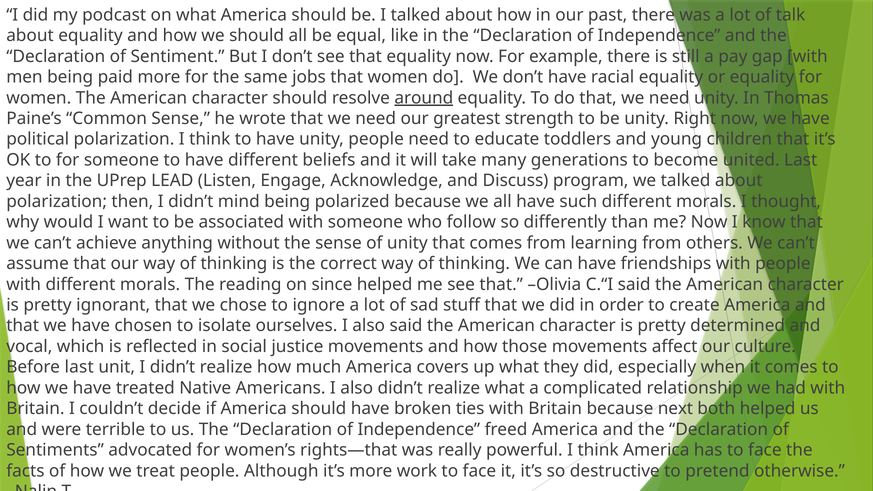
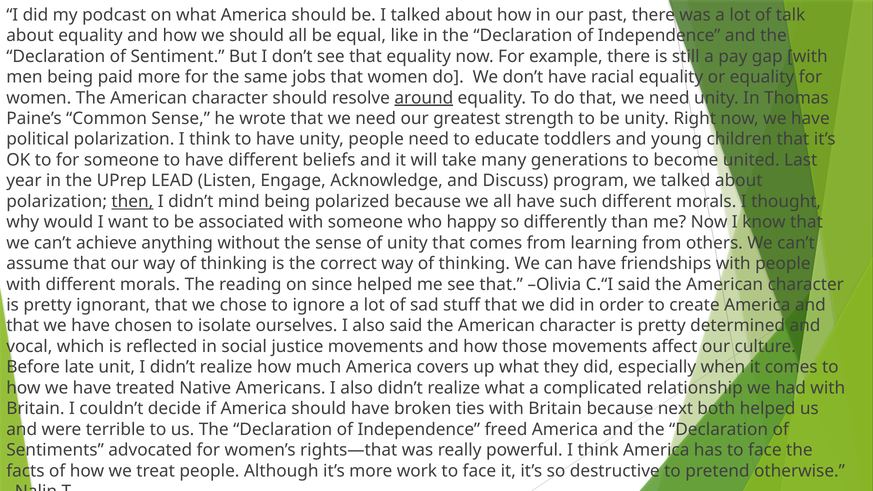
then underline: none -> present (132, 201)
follow: follow -> happy (471, 222)
Before last: last -> late (79, 367)
